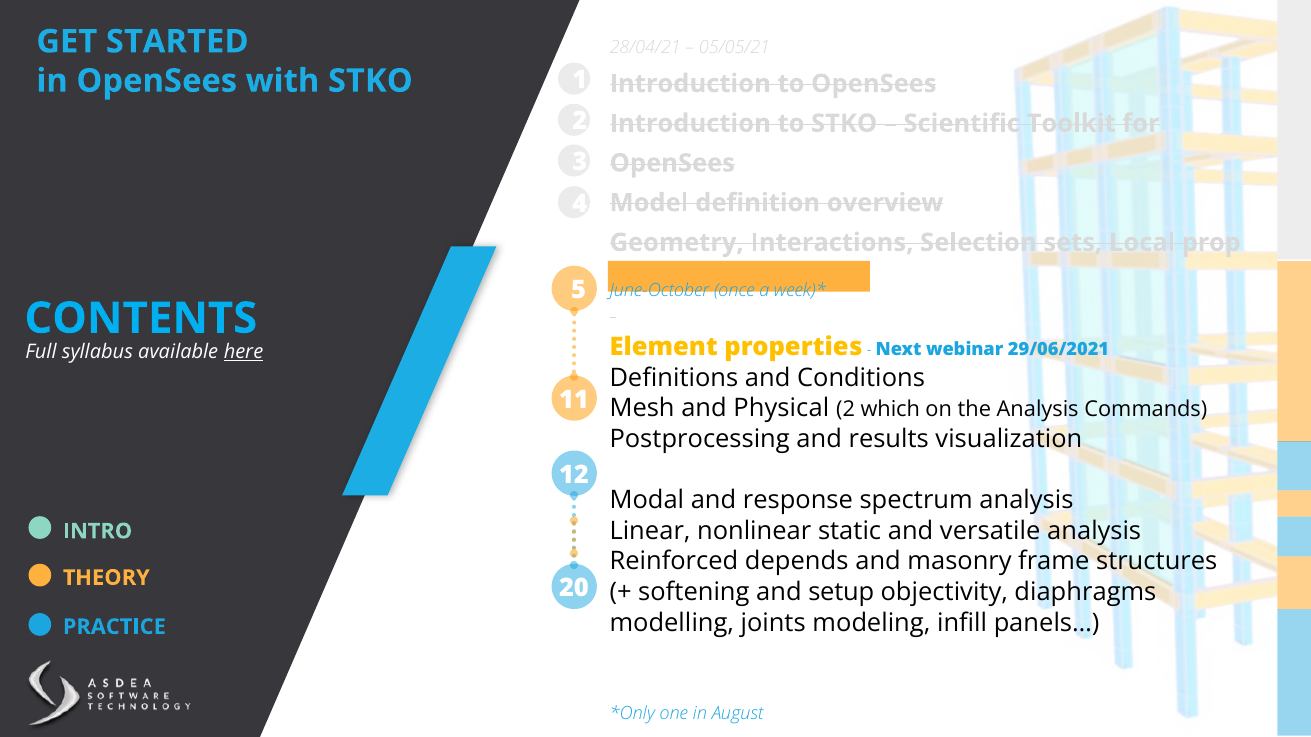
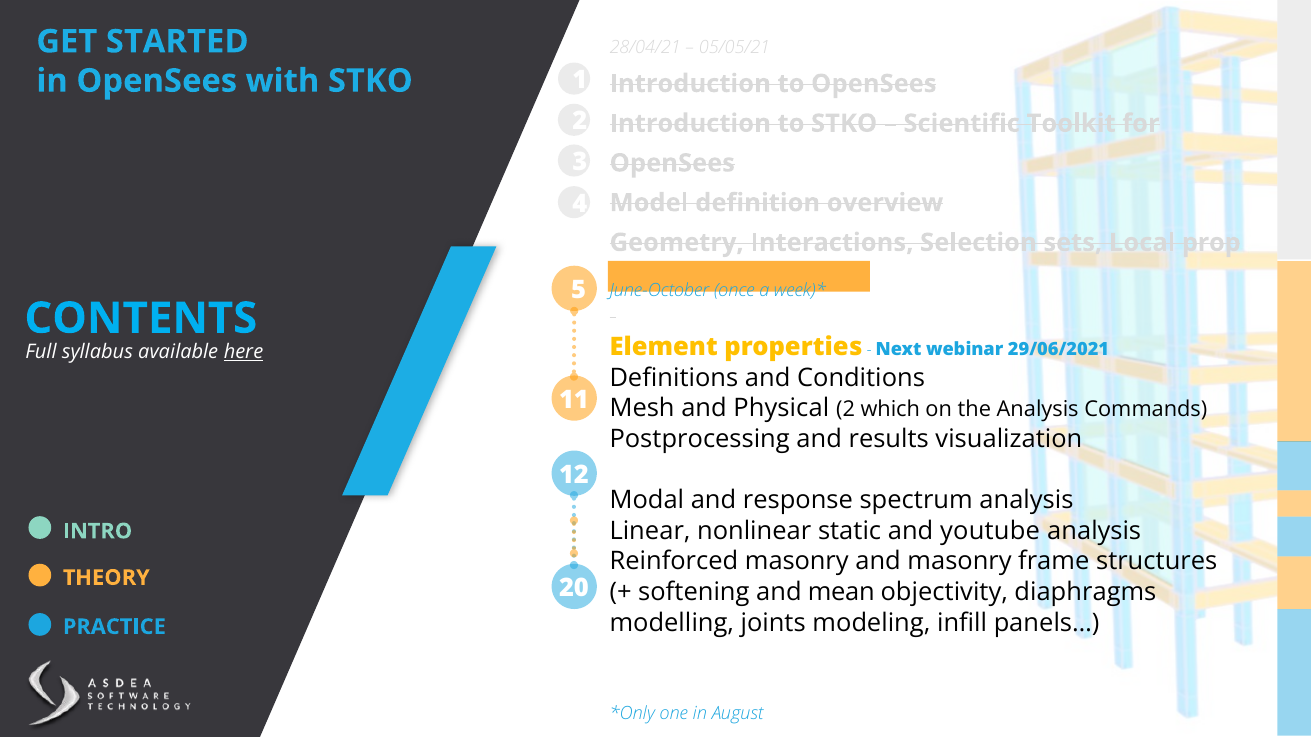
versatile: versatile -> youtube (990, 531)
Reinforced depends: depends -> masonry (797, 562)
setup: setup -> mean (841, 592)
